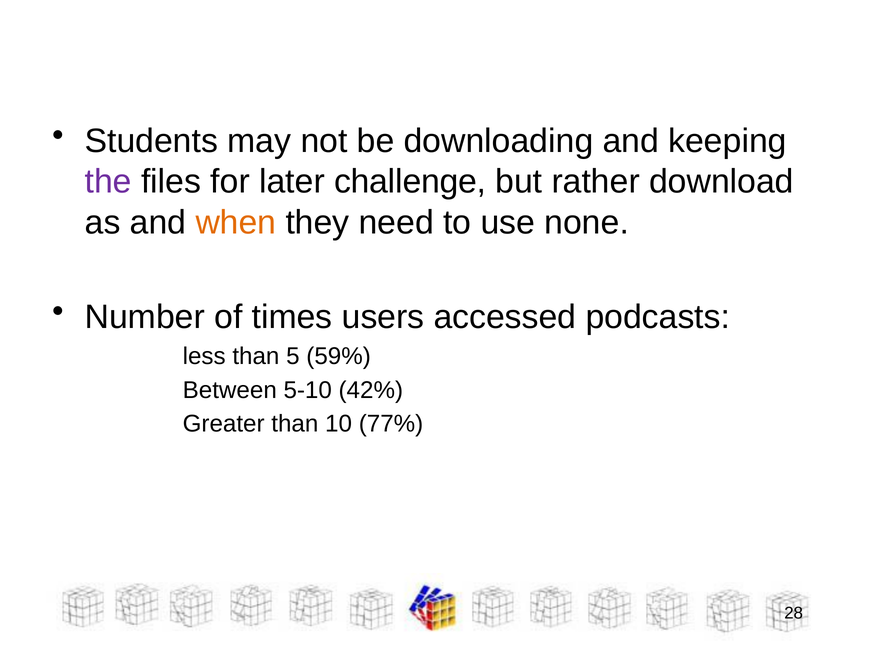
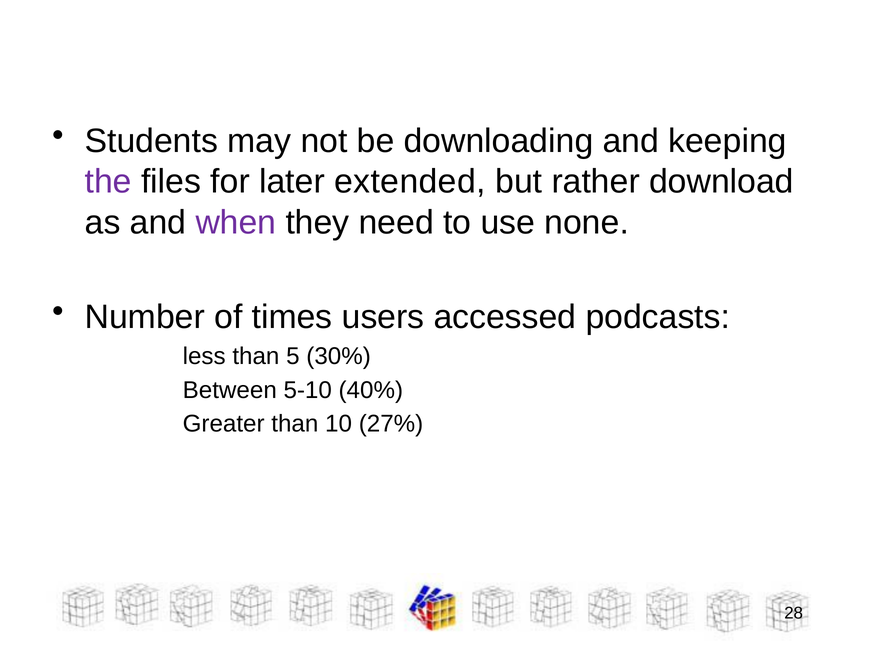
challenge: challenge -> extended (410, 182)
when colour: orange -> purple (236, 222)
59%: 59% -> 30% (339, 356)
42%: 42% -> 40% (371, 390)
77%: 77% -> 27% (391, 424)
